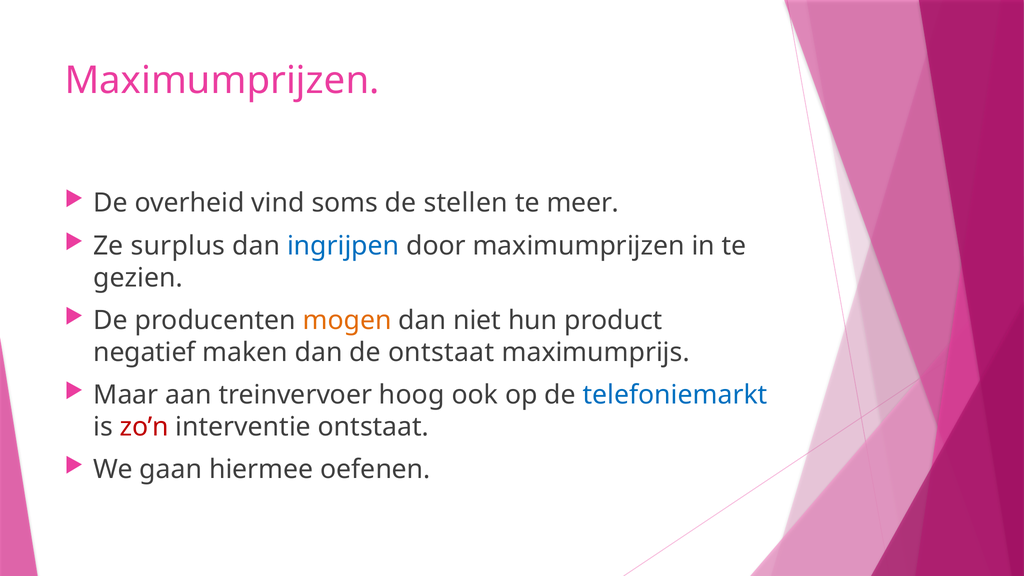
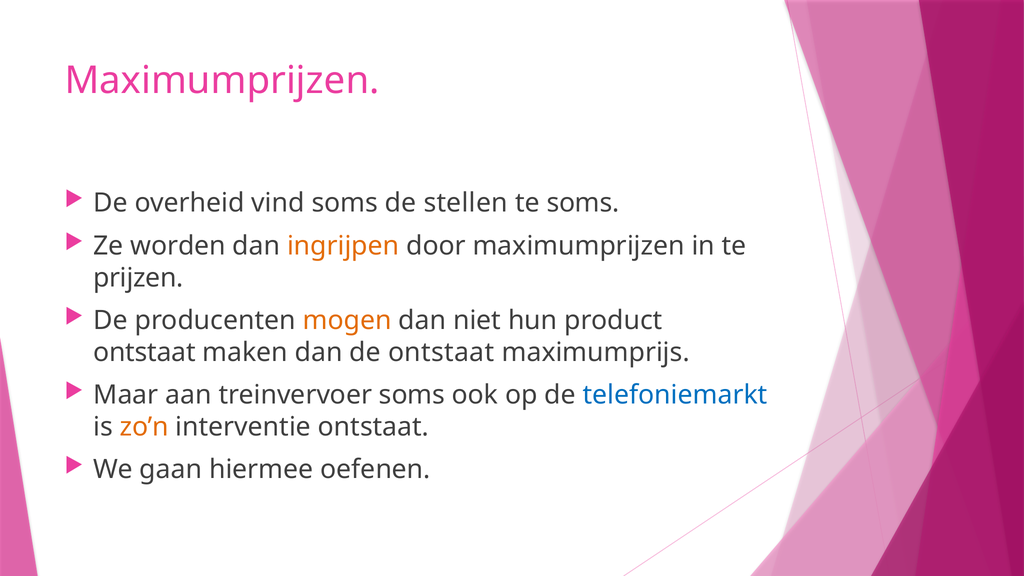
te meer: meer -> soms (583, 203)
surplus: surplus -> worden (178, 246)
ingrijpen colour: blue -> orange (343, 246)
gezien: gezien -> prijzen (138, 278)
negatief: negatief -> ontstaat (144, 352)
treinvervoer hoog: hoog -> soms (412, 395)
zo’n colour: red -> orange (144, 427)
